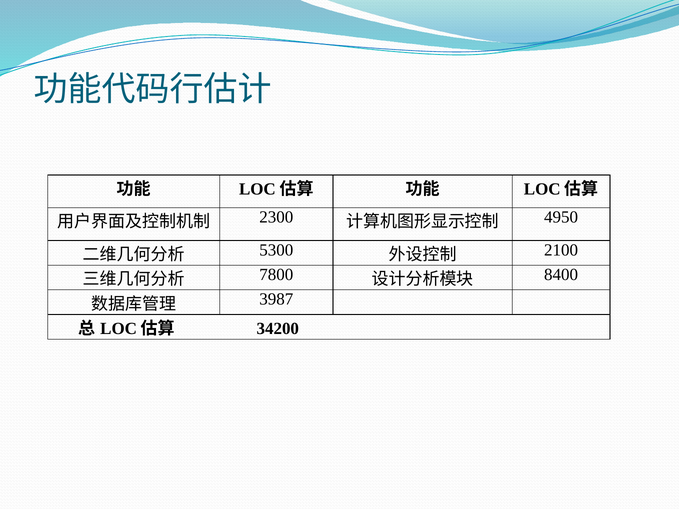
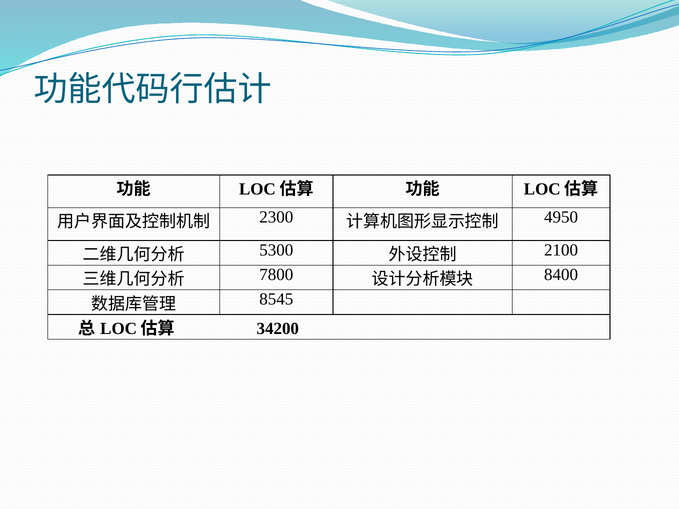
3987: 3987 -> 8545 (276, 300)
